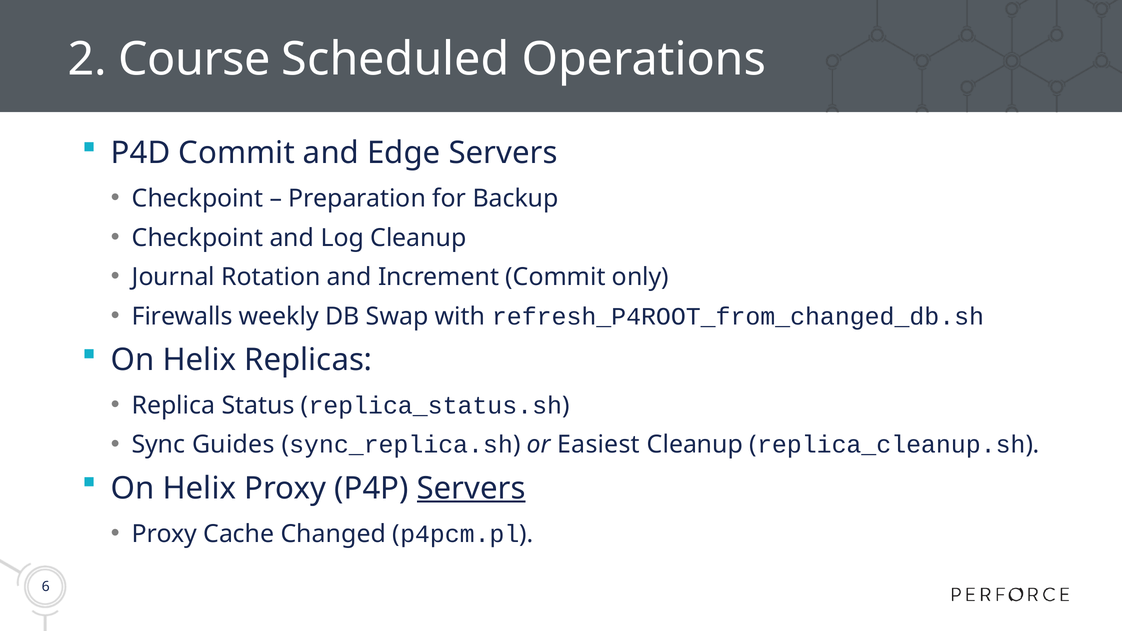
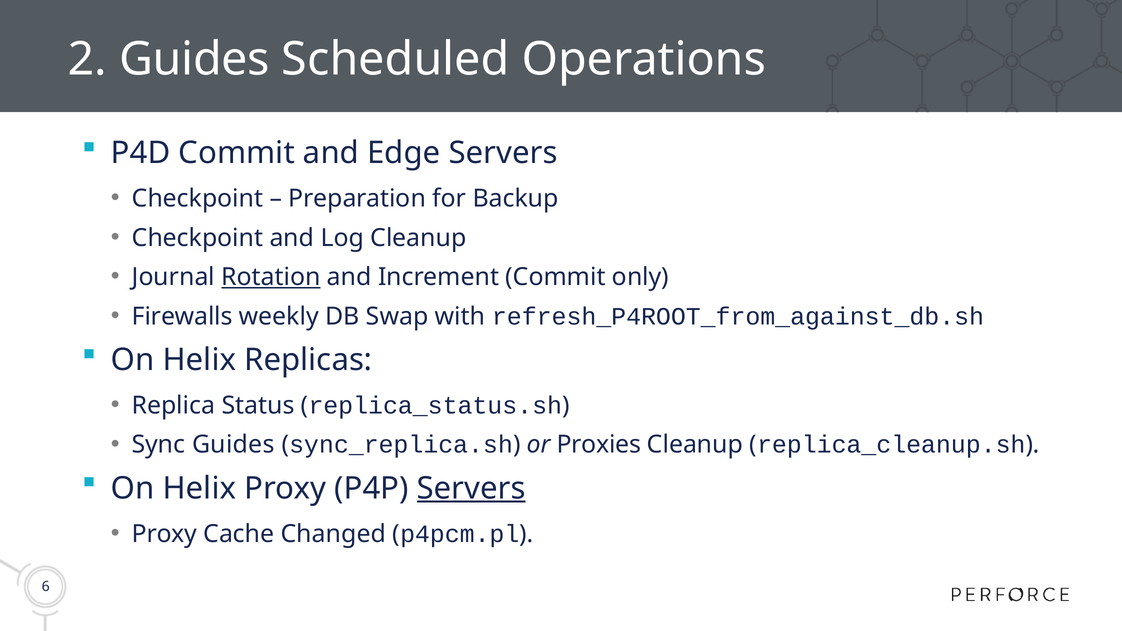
2 Course: Course -> Guides (194, 59)
Rotation underline: none -> present (271, 277)
refresh_P4ROOT_from_changed_db.sh: refresh_P4ROOT_from_changed_db.sh -> refresh_P4ROOT_from_against_db.sh (738, 316)
Easiest: Easiest -> Proxies (599, 445)
